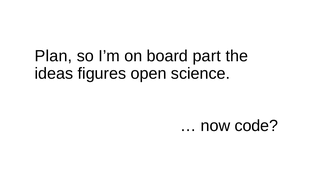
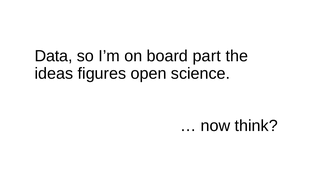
Plan: Plan -> Data (54, 56)
code: code -> think (256, 126)
